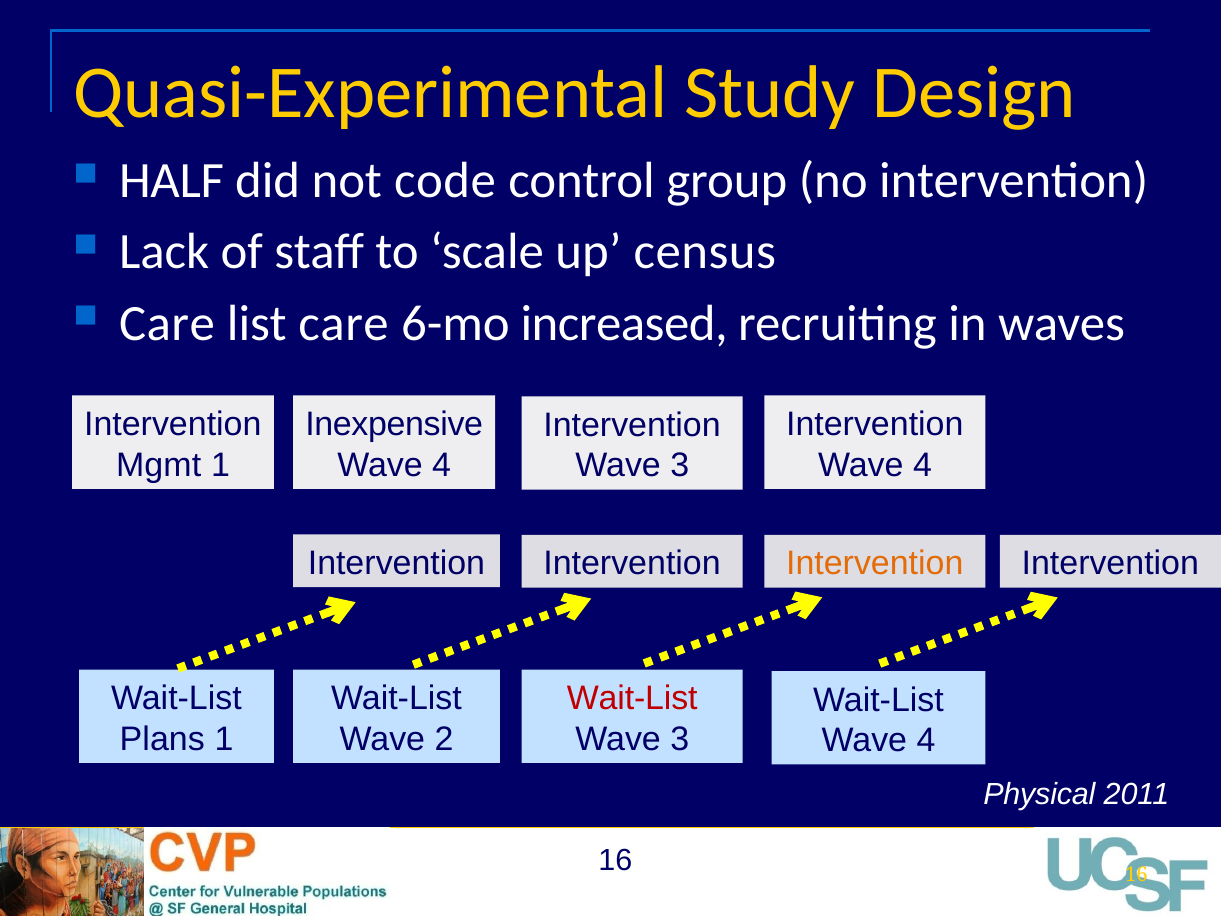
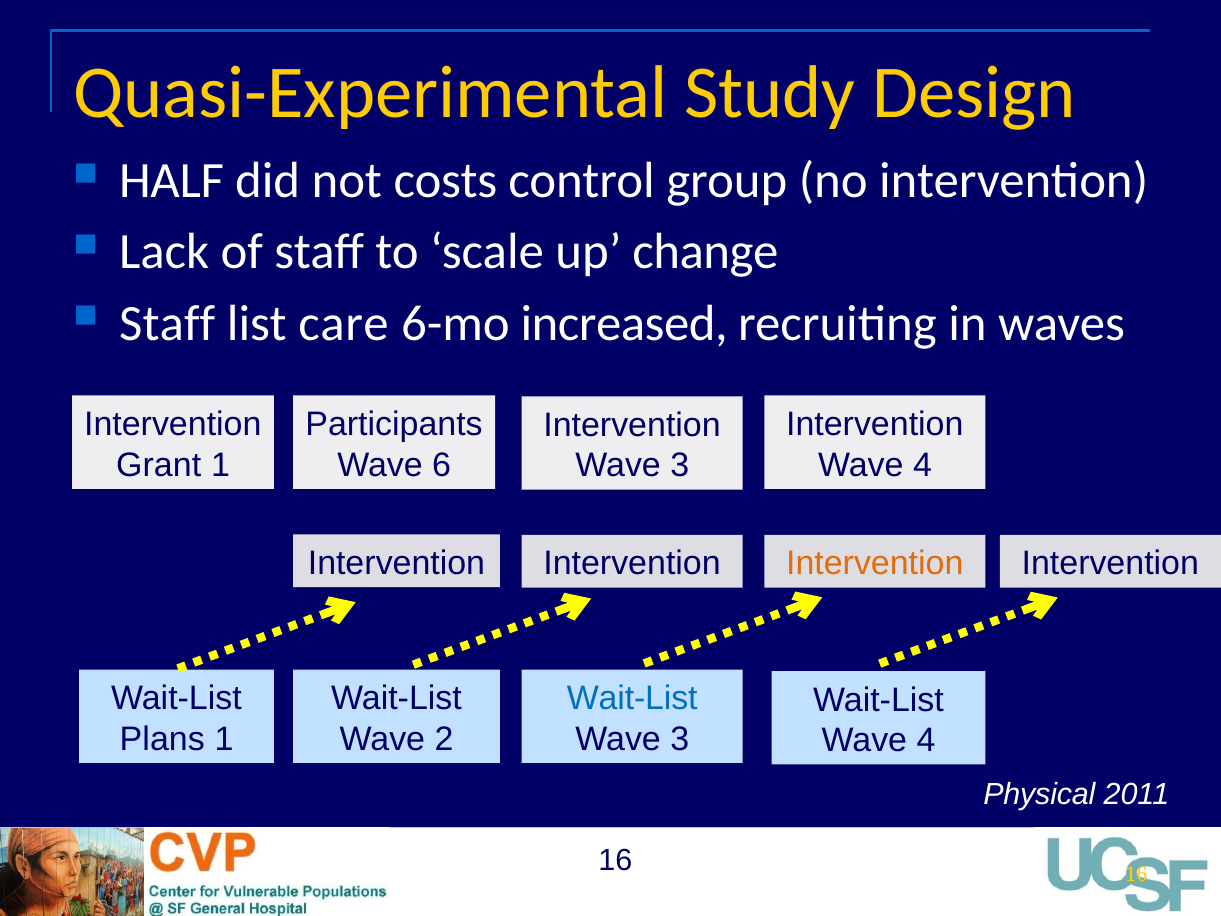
code: code -> costs (445, 181)
census: census -> change (705, 252)
Care: Care -> Staff (167, 323)
Inexpensive: Inexpensive -> Participants (394, 424)
Mgmt: Mgmt -> Grant (159, 465)
4: 4 -> 6 (442, 465)
Wait-List colour: red -> blue (632, 698)
